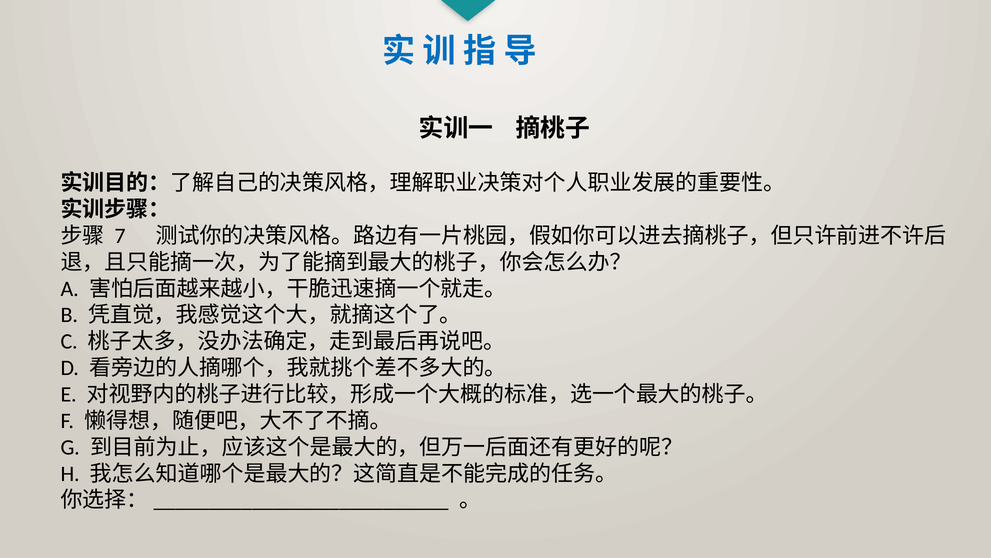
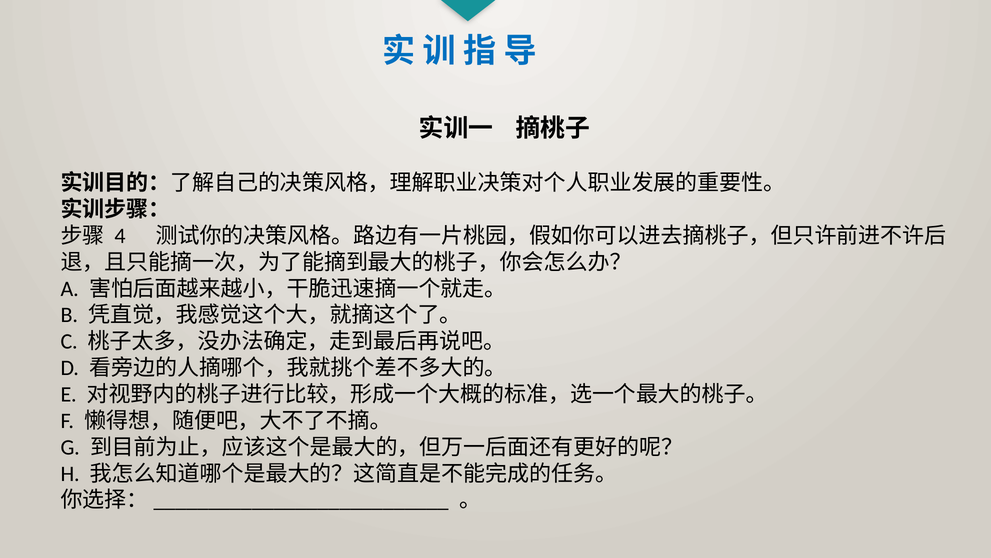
7: 7 -> 4 (120, 236)
